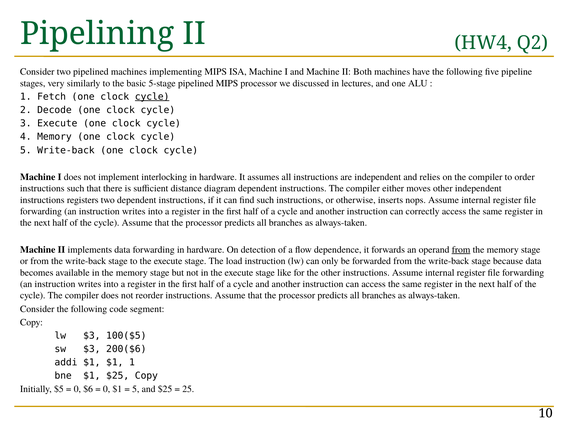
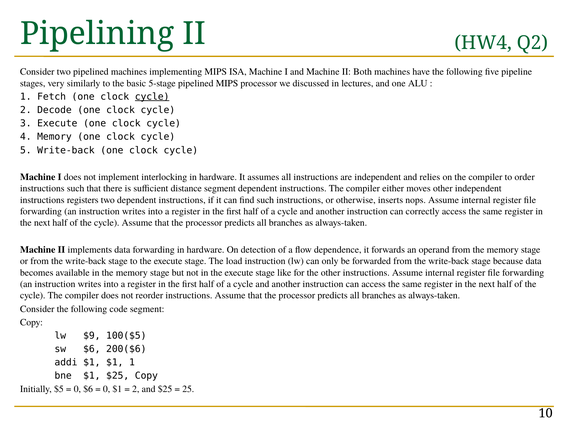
distance diagram: diagram -> segment (220, 188)
from underline: present -> none (461, 249)
lw $3: $3 -> $9 (92, 335)
sw $3: $3 -> $6 (92, 349)
5: 5 -> 2 (136, 389)
